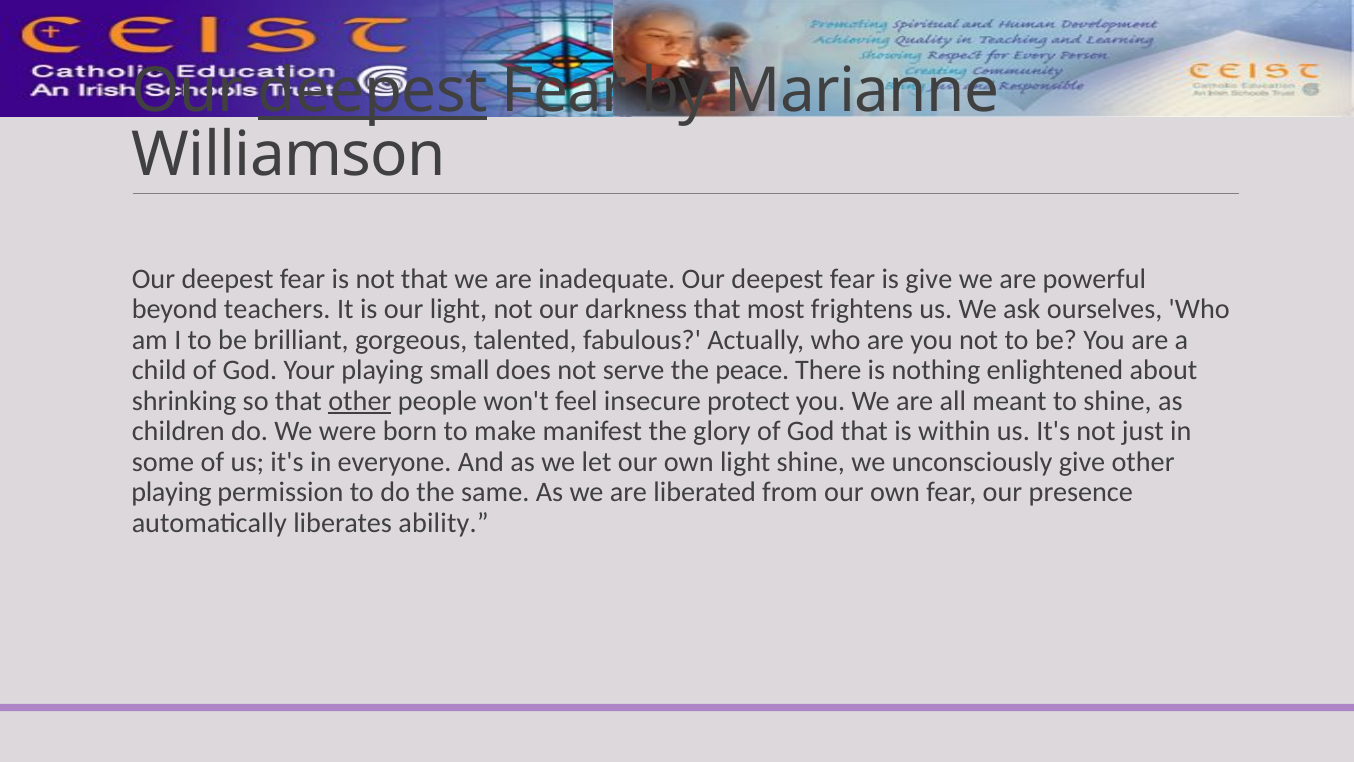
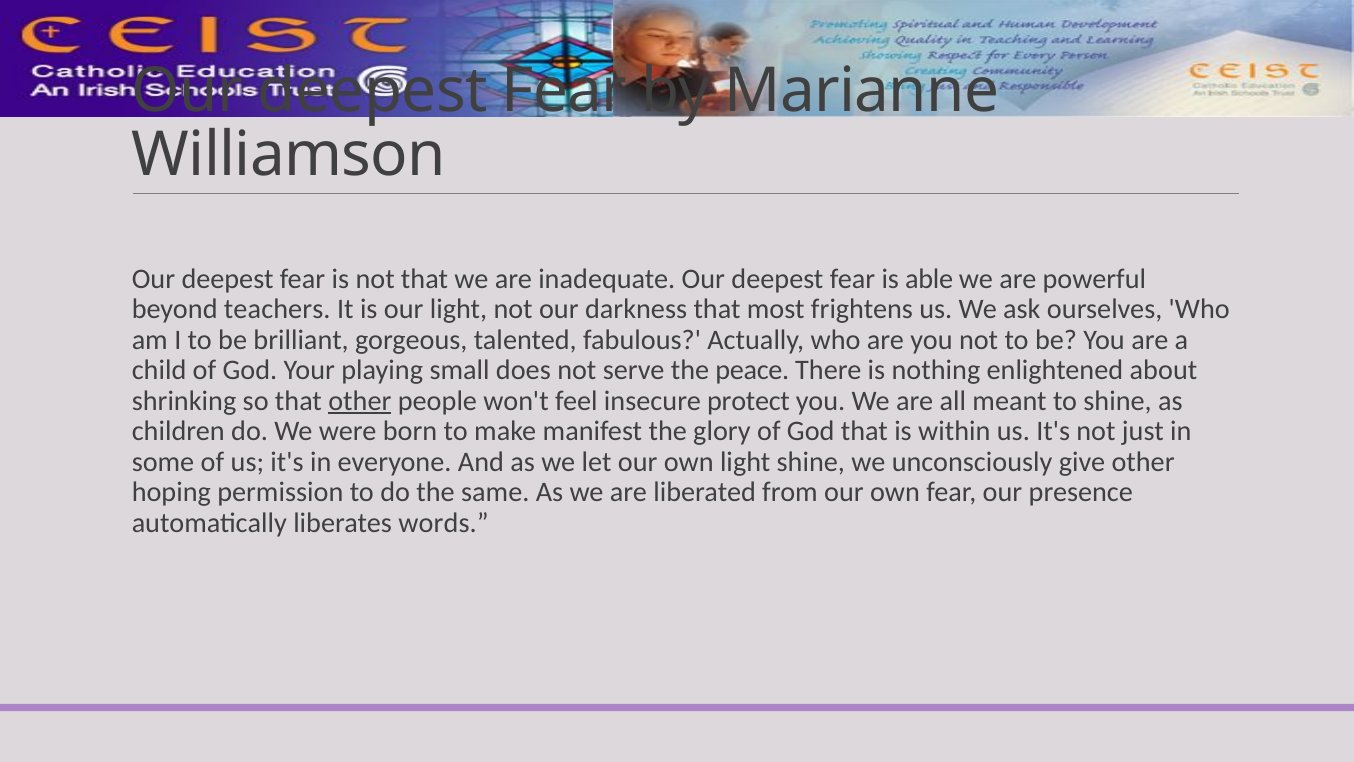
deepest underline: present -> none (373, 91)
is give: give -> able (929, 279)
playing: playing -> hoping (171, 492)
ability: ability -> words (444, 523)
